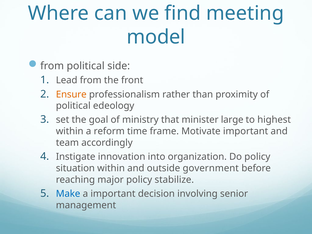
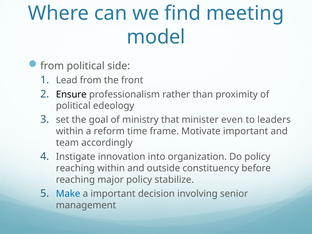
Ensure colour: orange -> black (71, 94)
large: large -> even (232, 120)
highest: highest -> leaders (274, 120)
situation: situation -> reaching (75, 168)
government: government -> constituency (211, 168)
